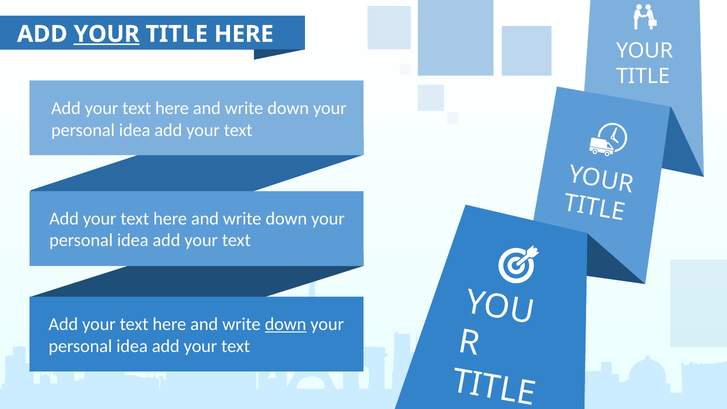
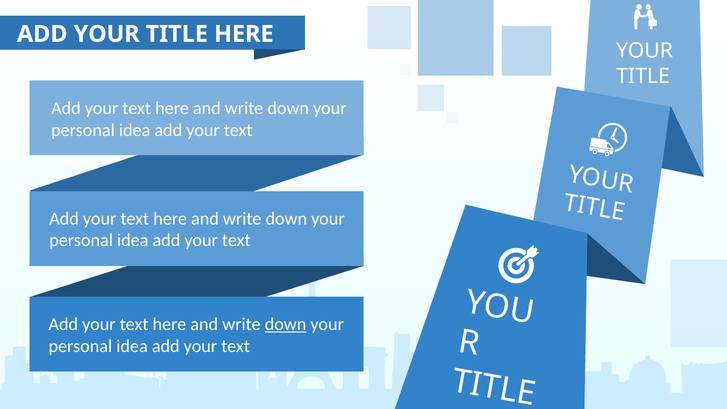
YOUR underline: present -> none (107, 34)
